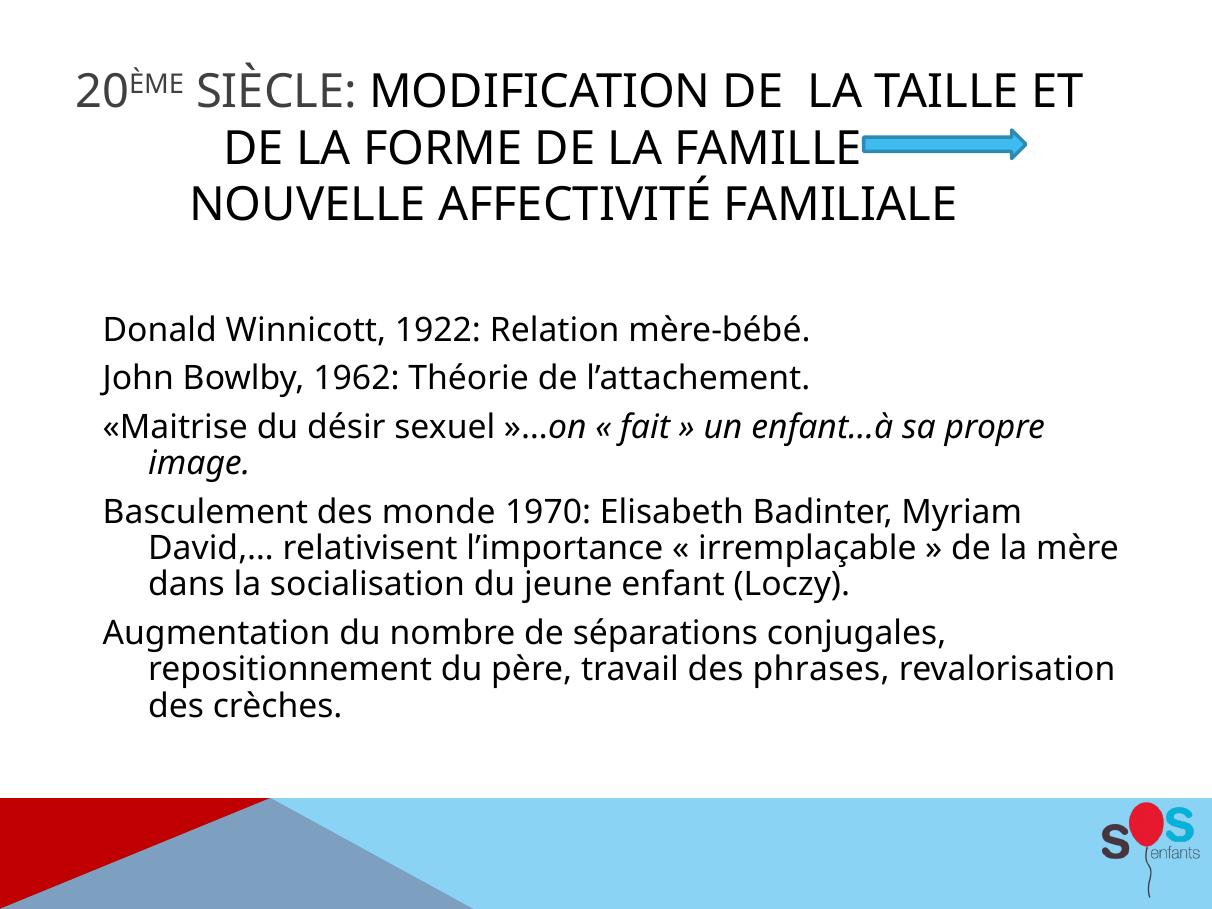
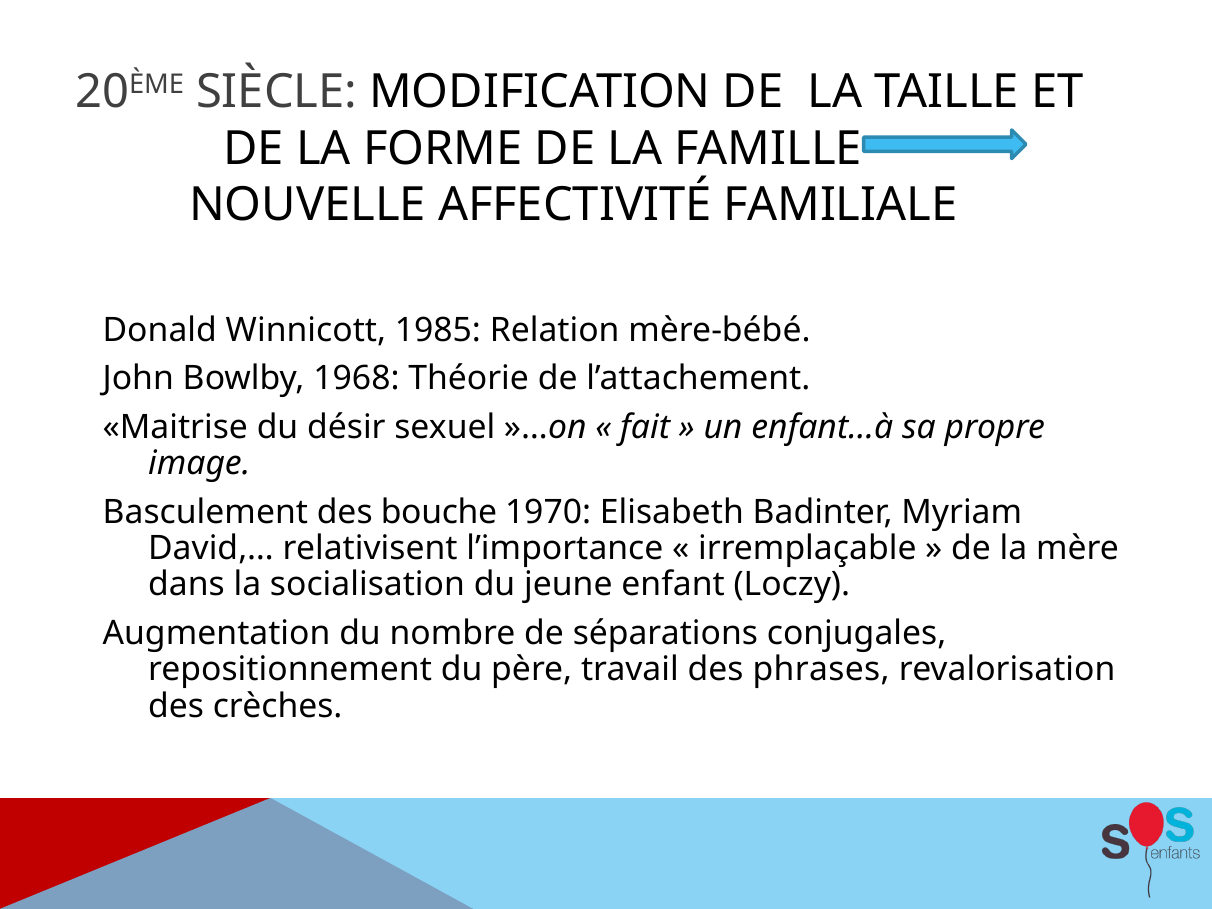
1922: 1922 -> 1985 (438, 330)
1962: 1962 -> 1968 (356, 379)
monde: monde -> bouche (439, 512)
